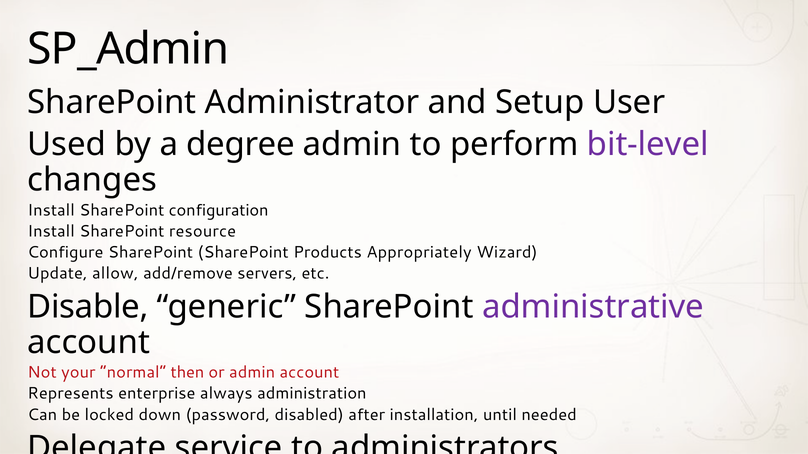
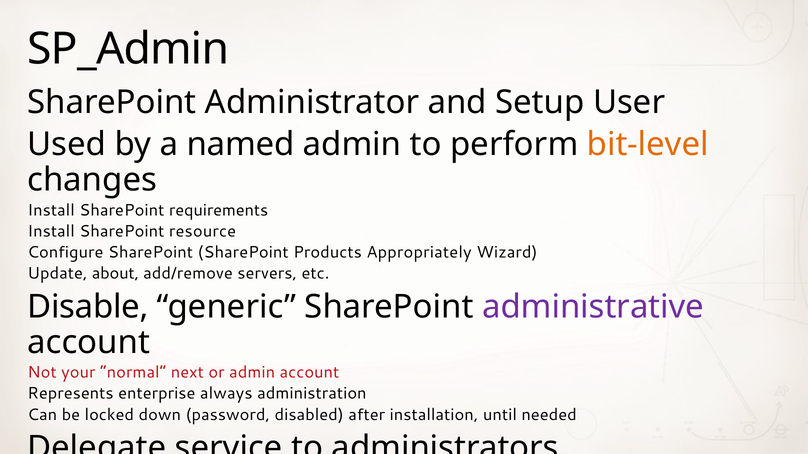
degree: degree -> named (241, 145)
bit-level colour: purple -> orange (648, 145)
configuration: configuration -> requirements (219, 210)
allow: allow -> about (115, 274)
then: then -> next (187, 373)
